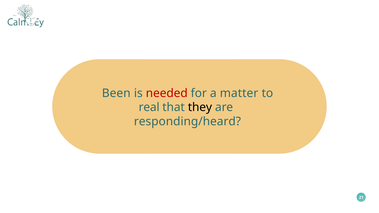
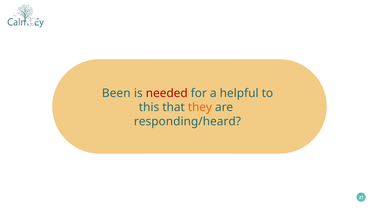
matter: matter -> helpful (239, 93)
real: real -> this (149, 107)
they colour: black -> orange (200, 107)
